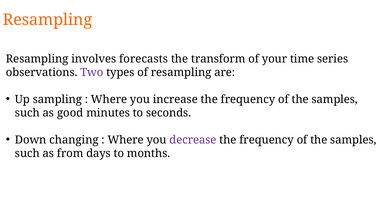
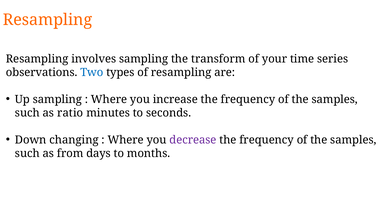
involves forecasts: forecasts -> sampling (144, 59)
Two colour: purple -> blue (92, 72)
good: good -> ratio (70, 113)
